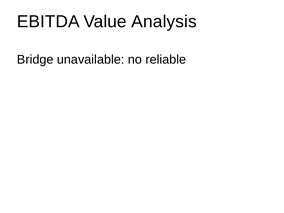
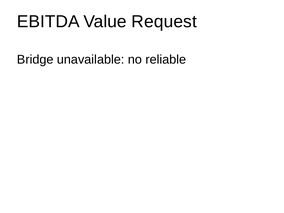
Analysis: Analysis -> Request (164, 22)
